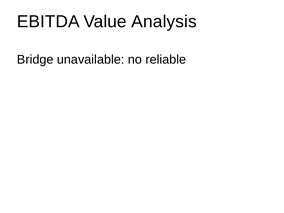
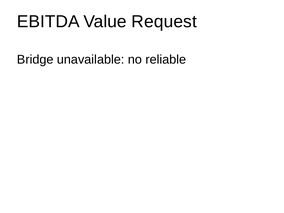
Analysis: Analysis -> Request (164, 22)
